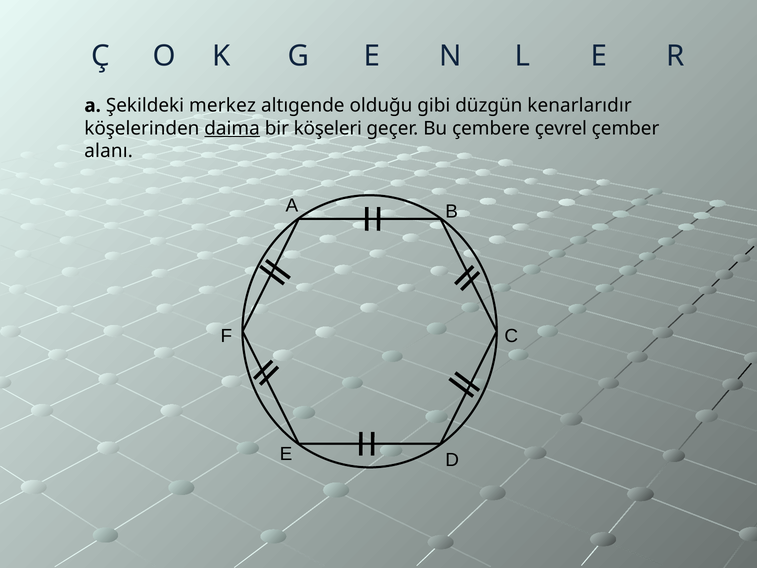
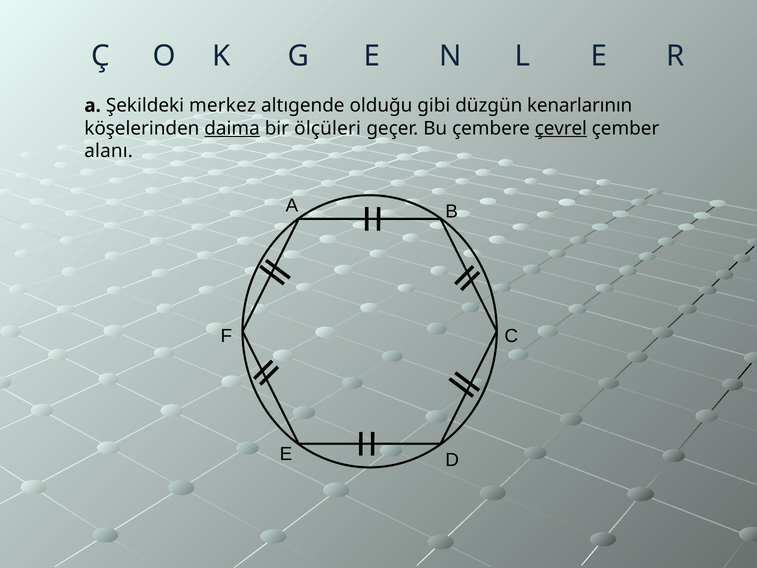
kenarlarıdır: kenarlarıdır -> kenarlarının (580, 106)
köşeleri: köşeleri -> ölçüleri (328, 128)
çevrel underline: none -> present (561, 128)
